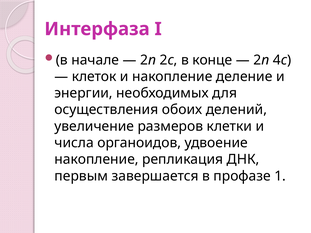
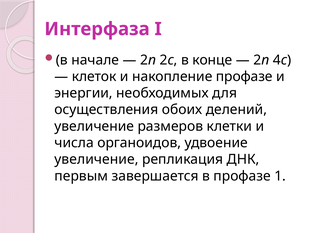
накопление деление: деление -> профазе (244, 77)
накопление: накопление -> увеличение (96, 160)
